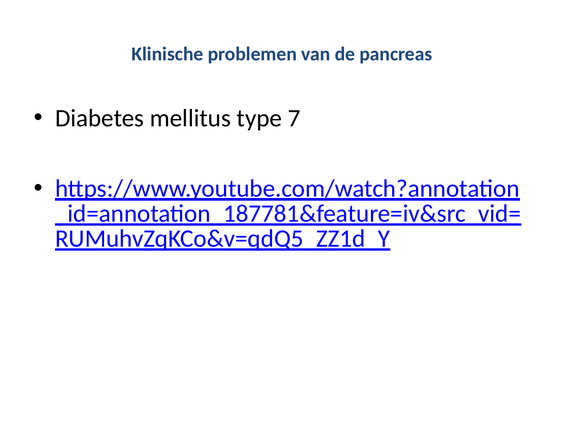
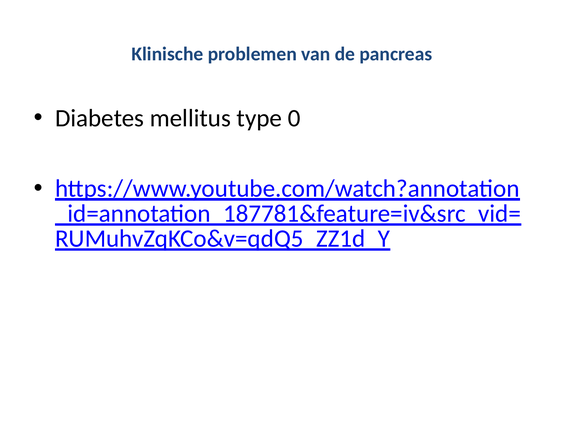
7: 7 -> 0 (294, 118)
